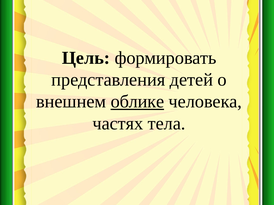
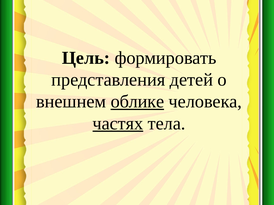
частях underline: none -> present (118, 124)
